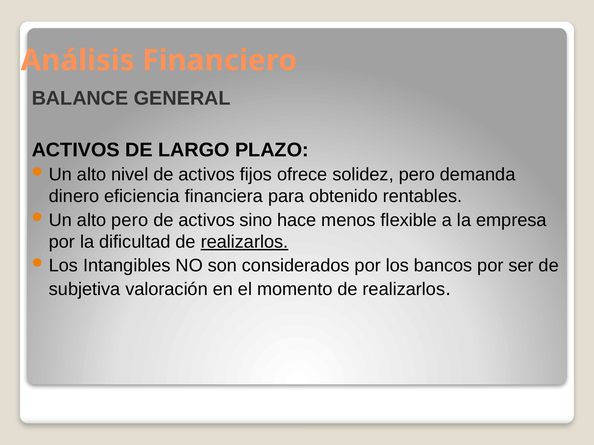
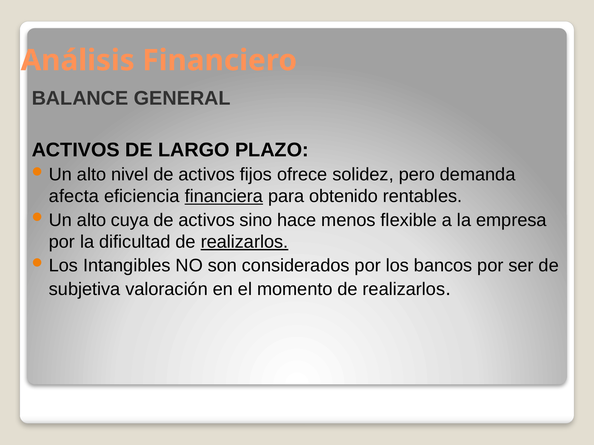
dinero: dinero -> afecta (74, 197)
financiera underline: none -> present (224, 197)
alto pero: pero -> cuya (130, 220)
